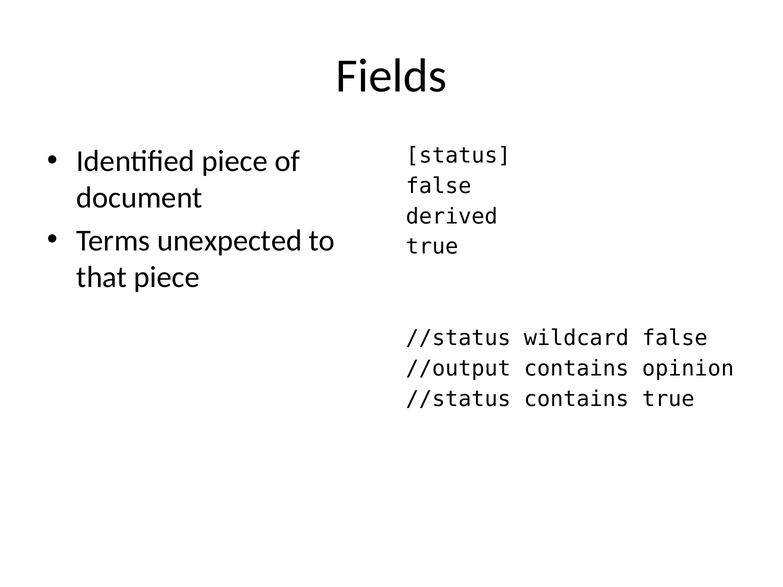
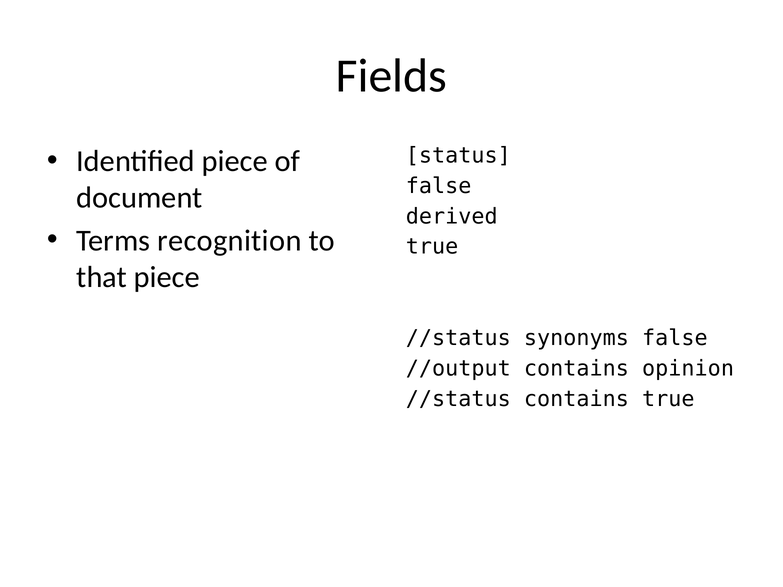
unexpected: unexpected -> recognition (229, 241)
wildcard: wildcard -> synonyms (576, 338)
